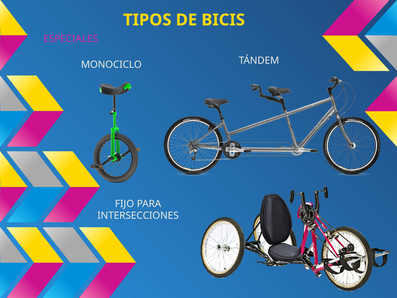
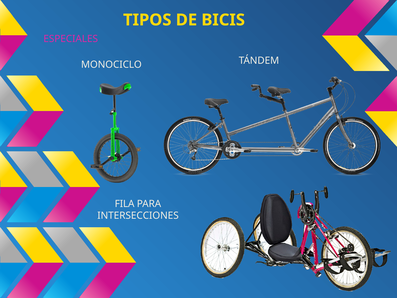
FIJO: FIJO -> FILA (125, 204)
